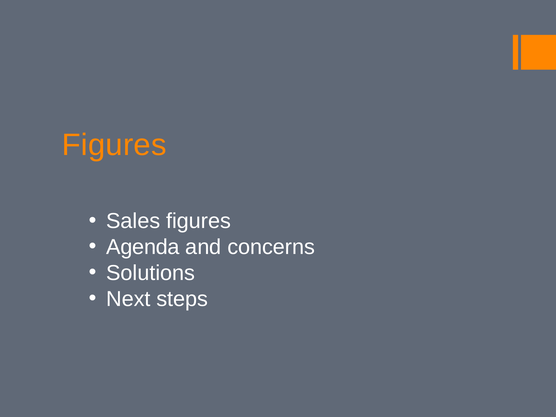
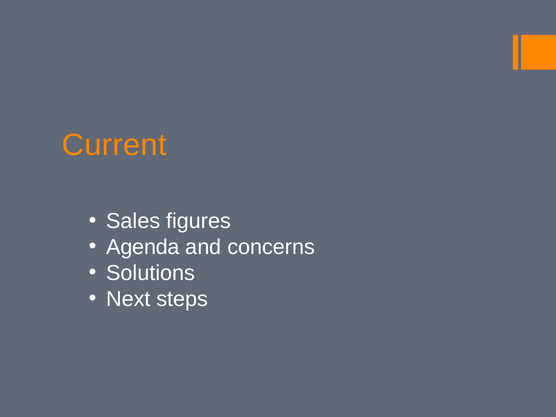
Figures: Figures -> Current (114, 145)
